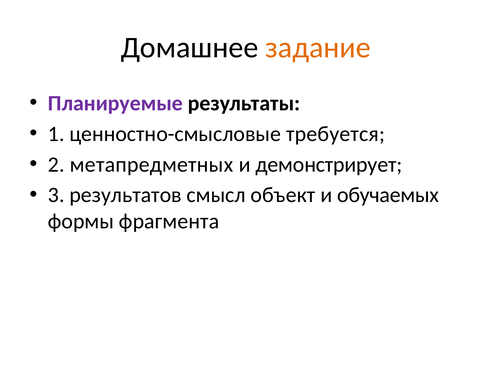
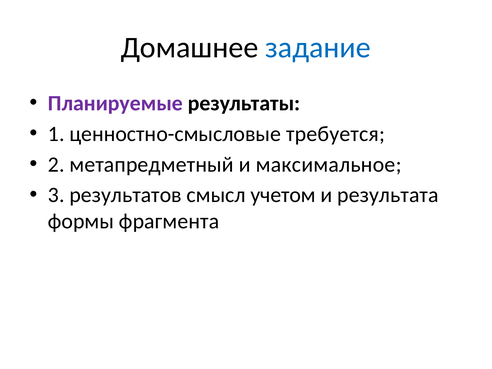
задание colour: orange -> blue (318, 48)
метапредметных: метапредметных -> метапредметный (152, 164)
демонстрирует: демонстрирует -> максимальное (329, 164)
объект: объект -> учетом (283, 195)
обучаемых: обучаемых -> результата (388, 195)
